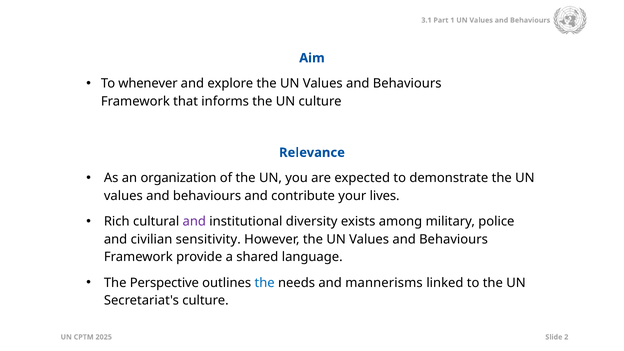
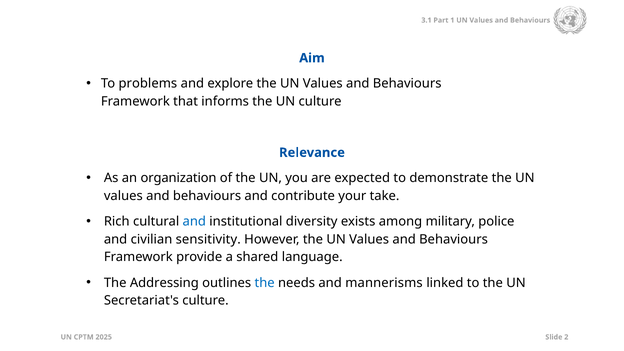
whenever: whenever -> problems (148, 84)
lives: lives -> take (385, 196)
and colour: purple -> blue (194, 222)
Perspective: Perspective -> Addressing (164, 283)
